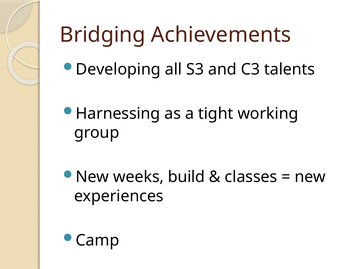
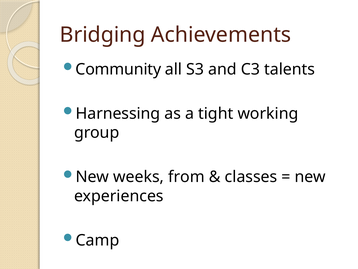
Developing: Developing -> Community (118, 69)
build: build -> from (186, 177)
